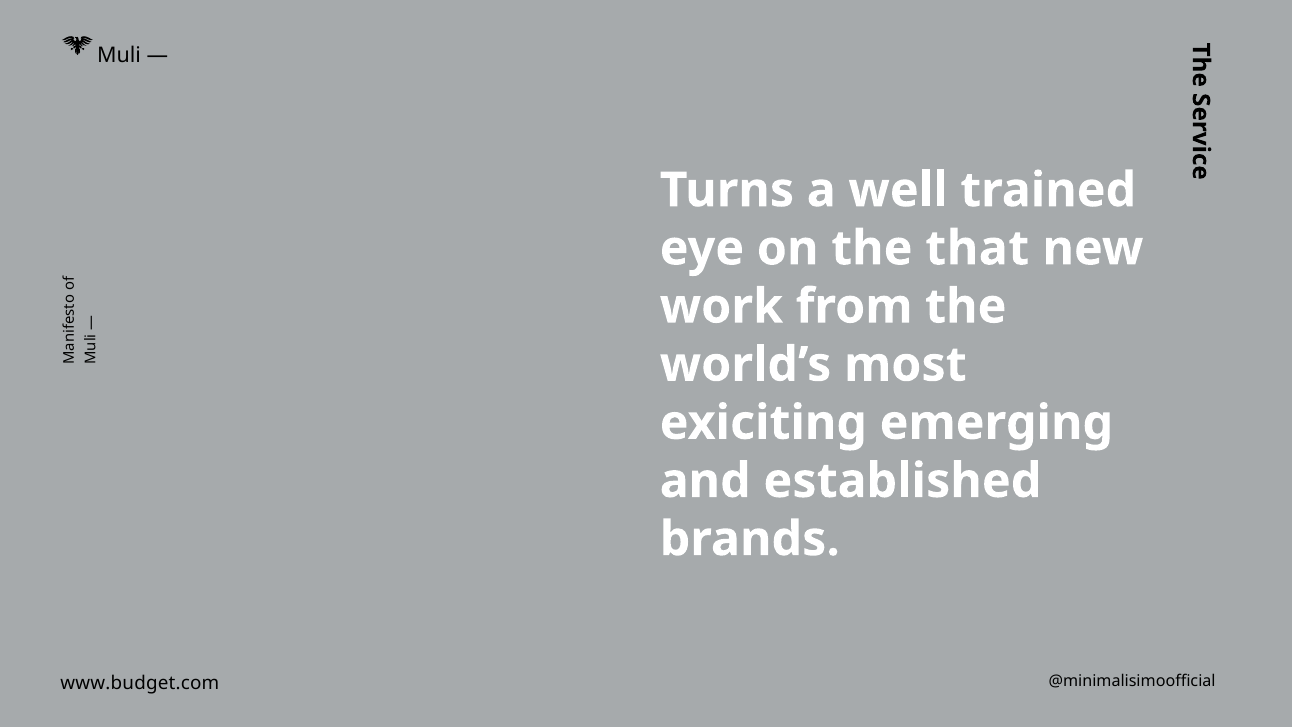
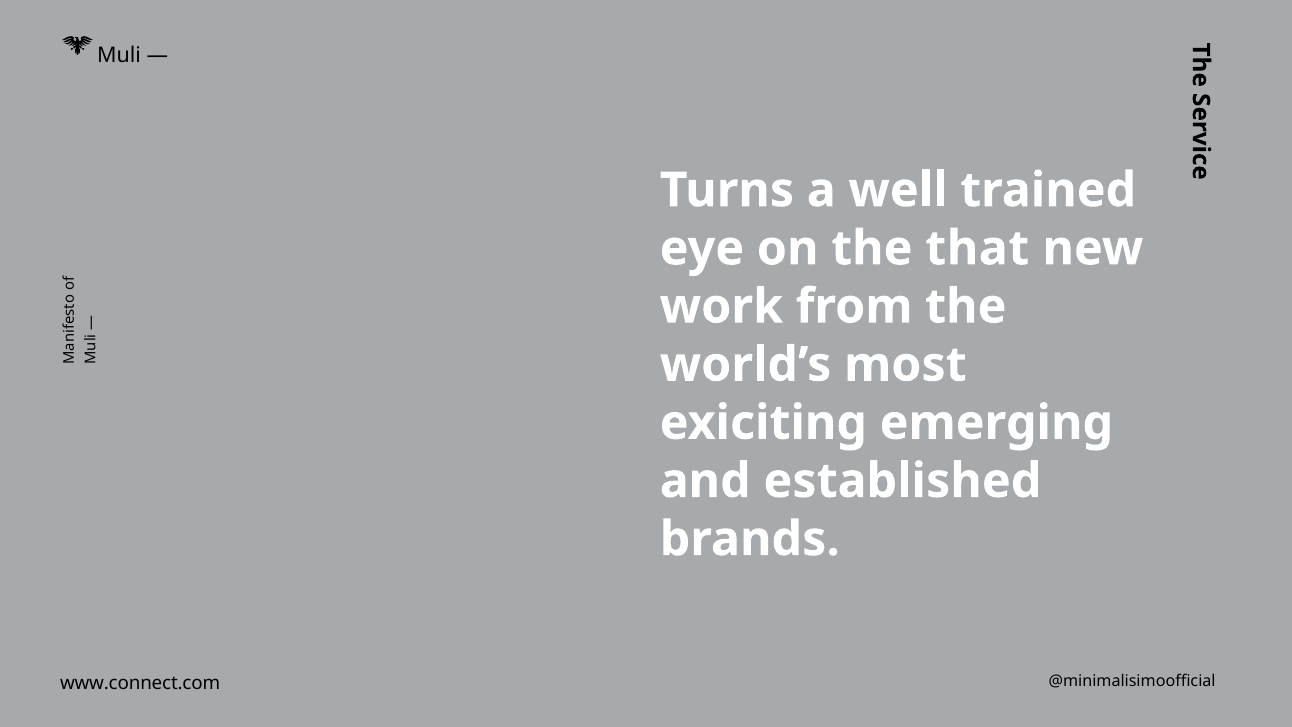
www.budget.com: www.budget.com -> www.connect.com (140, 683)
